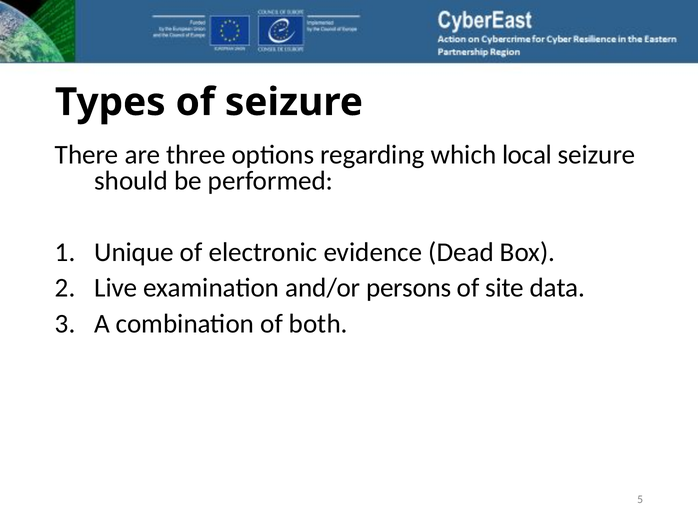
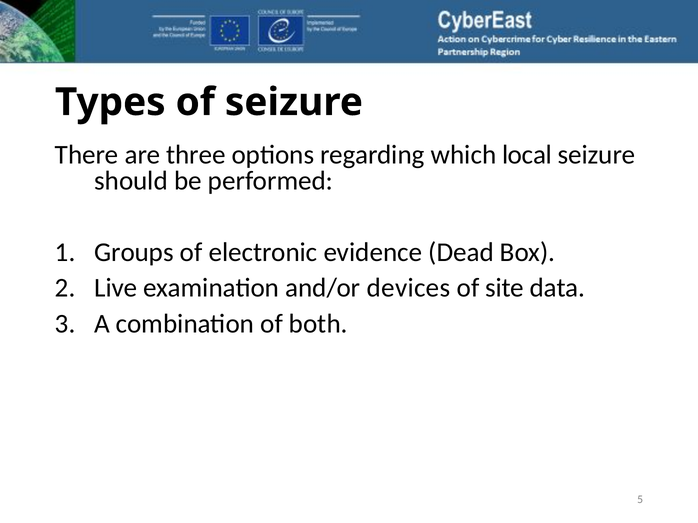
Unique: Unique -> Groups (134, 252)
persons: persons -> devices (408, 288)
